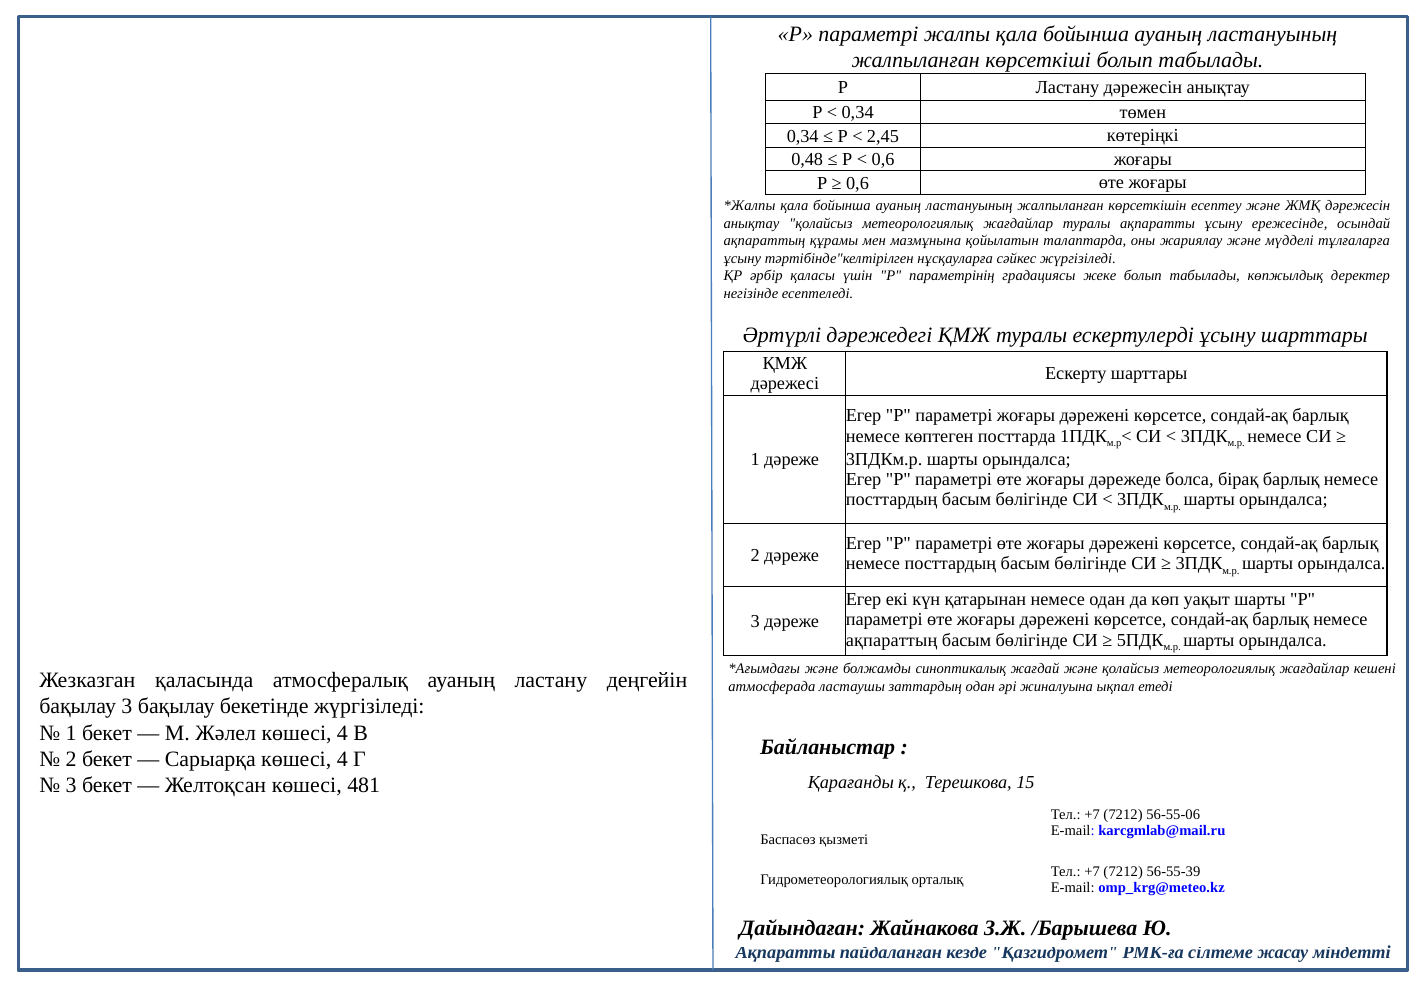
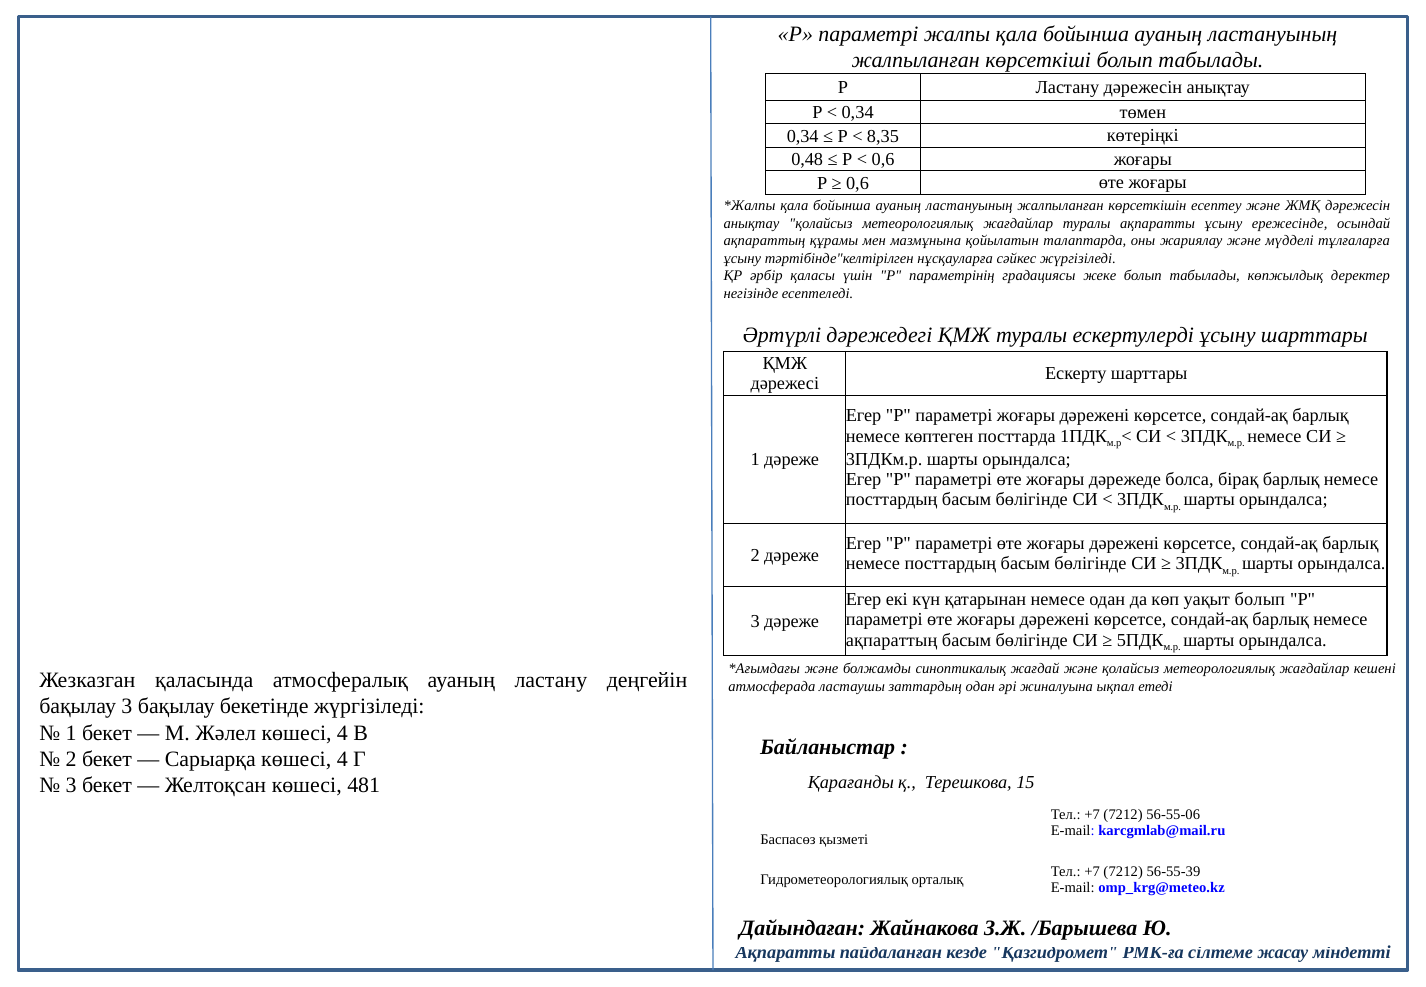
2,45: 2,45 -> 8,35 (883, 136)
уақыт шарты: шарты -> болып (1260, 600)
